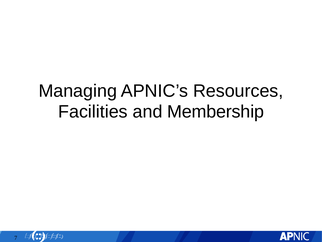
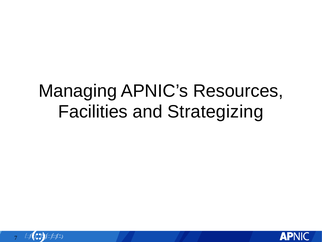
Membership: Membership -> Strategizing (215, 111)
